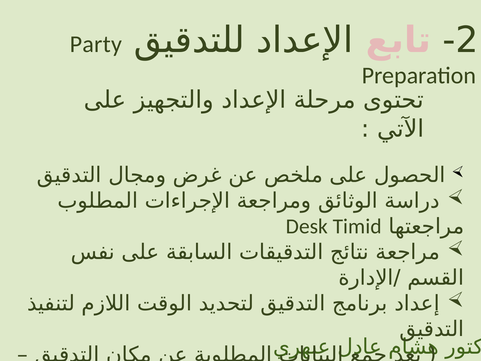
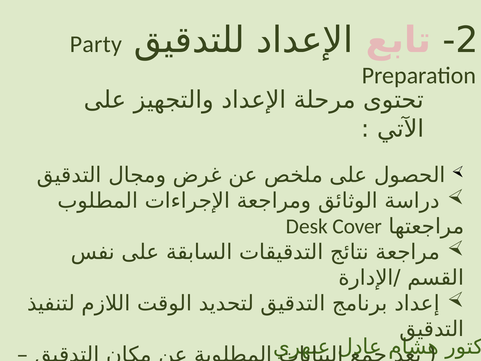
Timid: Timid -> Cover (357, 226)
